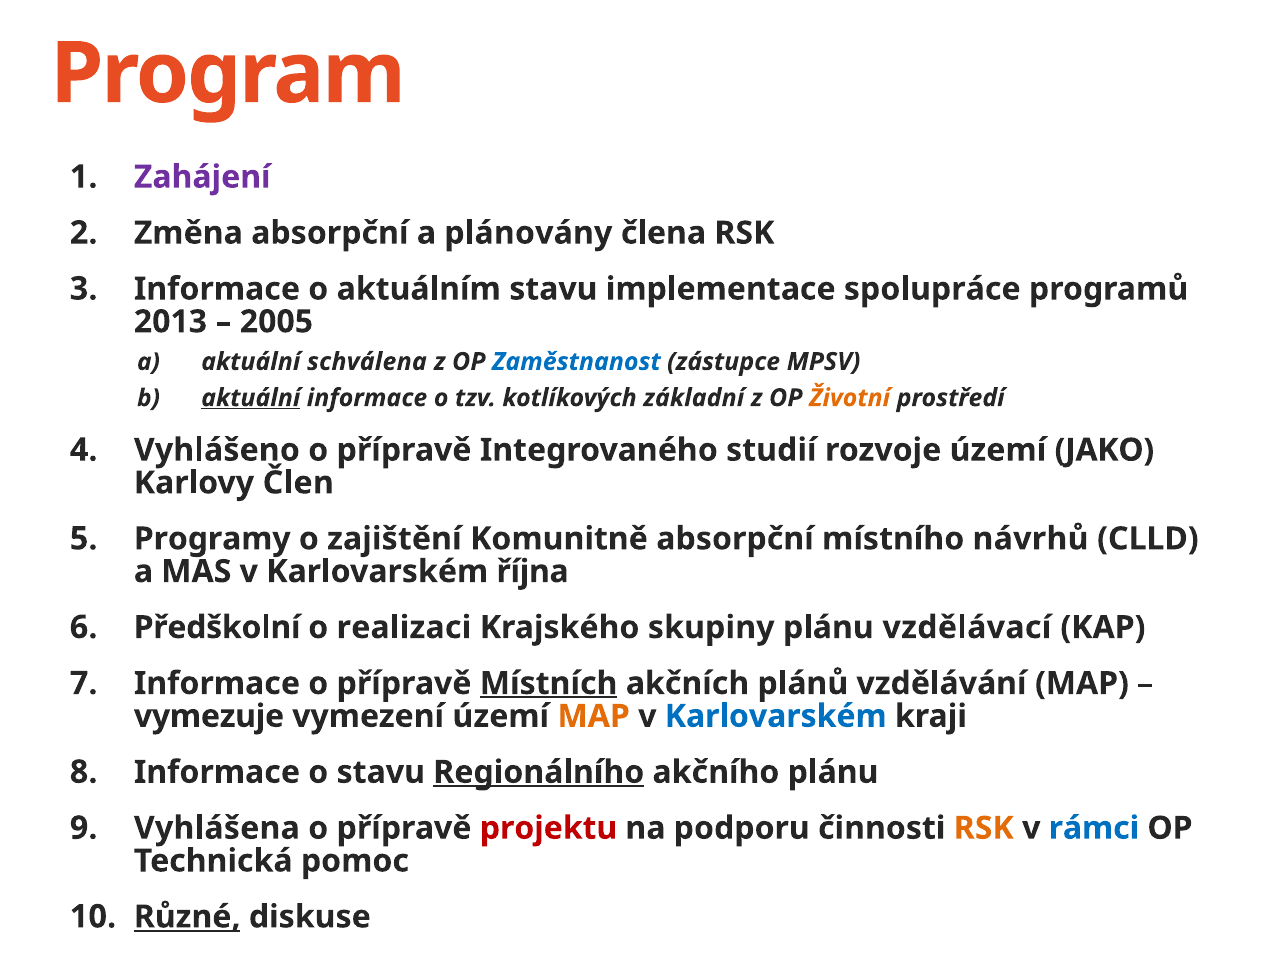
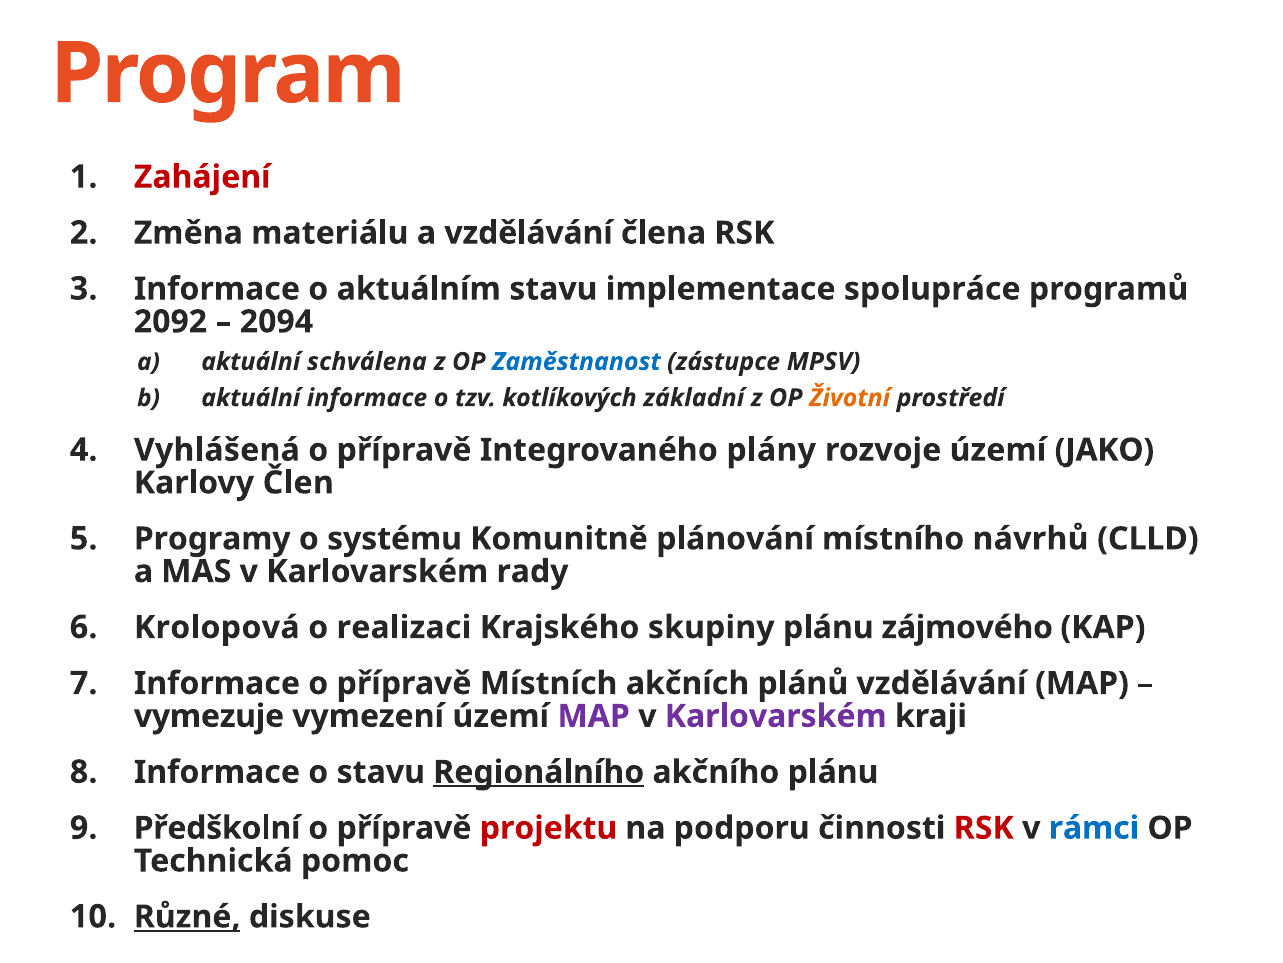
Zahájení colour: purple -> red (202, 177)
Změna absorpční: absorpční -> materiálu (330, 233)
a plánovány: plánovány -> vzdělávání (529, 233)
2013: 2013 -> 2092 (170, 321)
2005: 2005 -> 2094 (276, 321)
aktuální underline: present -> none (251, 398)
Vyhlášeno: Vyhlášeno -> Vyhlášená (217, 450)
studií: studií -> plány (771, 450)
zajištění: zajištění -> systému (394, 538)
Komunitně absorpční: absorpční -> plánování (735, 538)
října: října -> rady (532, 571)
Předškolní: Předškolní -> Krolopová (217, 627)
vzdělávací: vzdělávací -> zájmového (967, 627)
Místních underline: present -> none (549, 683)
MAP colour: orange -> purple (594, 716)
Karlovarském colour: blue -> purple (776, 716)
Vyhlášena: Vyhlášena -> Předškolní (217, 828)
RSK colour: orange -> red (984, 828)
